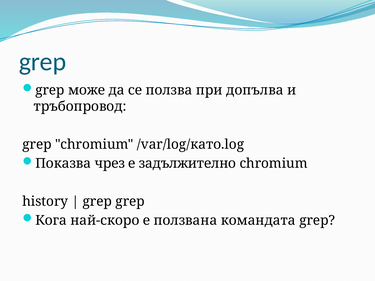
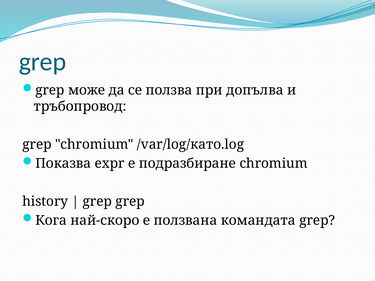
чрез: чрез -> expr (110, 164)
задължително: задължително -> подразбиране (187, 164)
